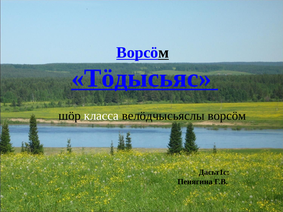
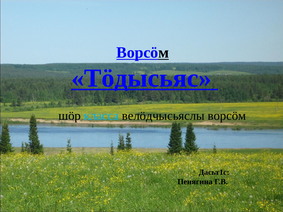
класса colour: white -> light blue (101, 116)
